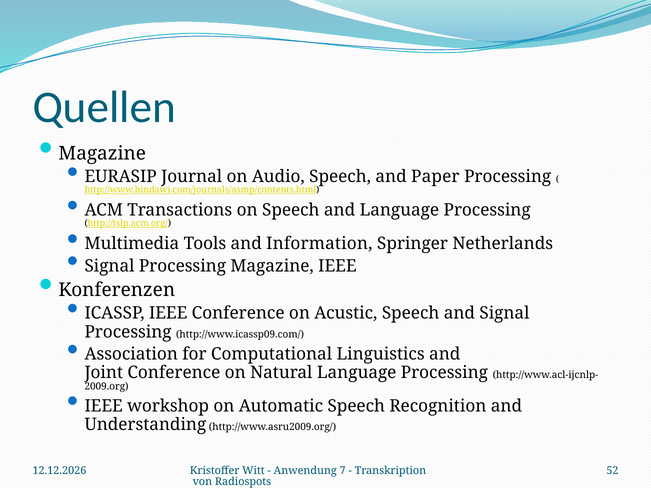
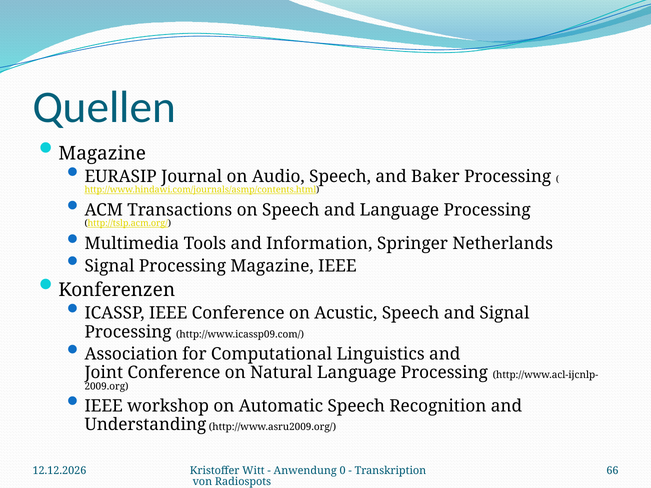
Paper: Paper -> Baker (435, 177)
7: 7 -> 0 (343, 471)
52: 52 -> 66 (612, 471)
